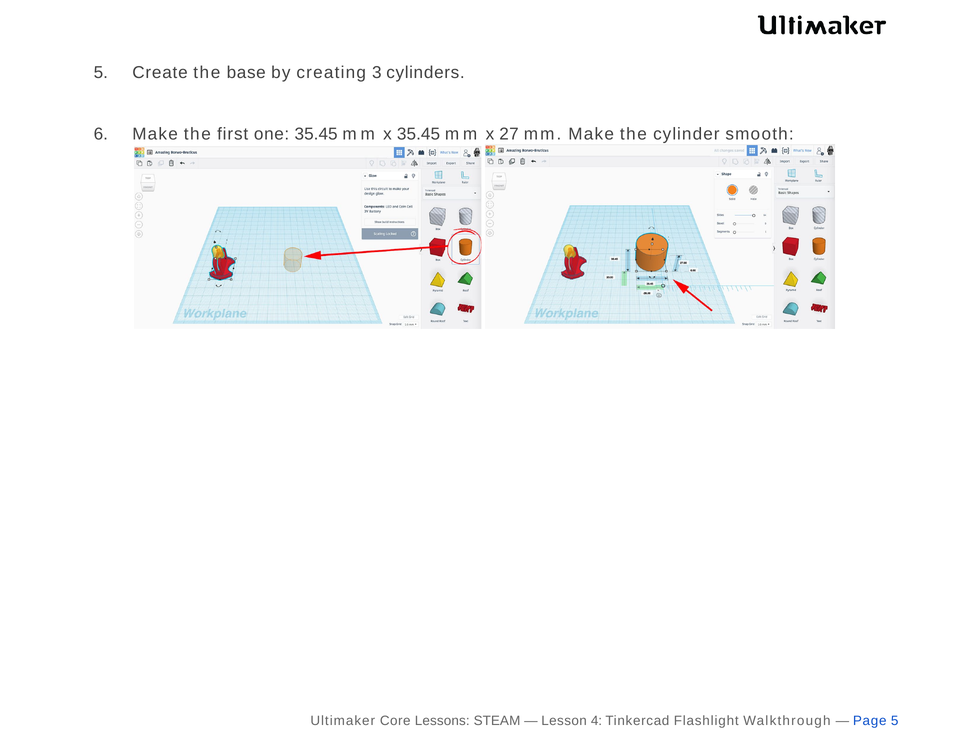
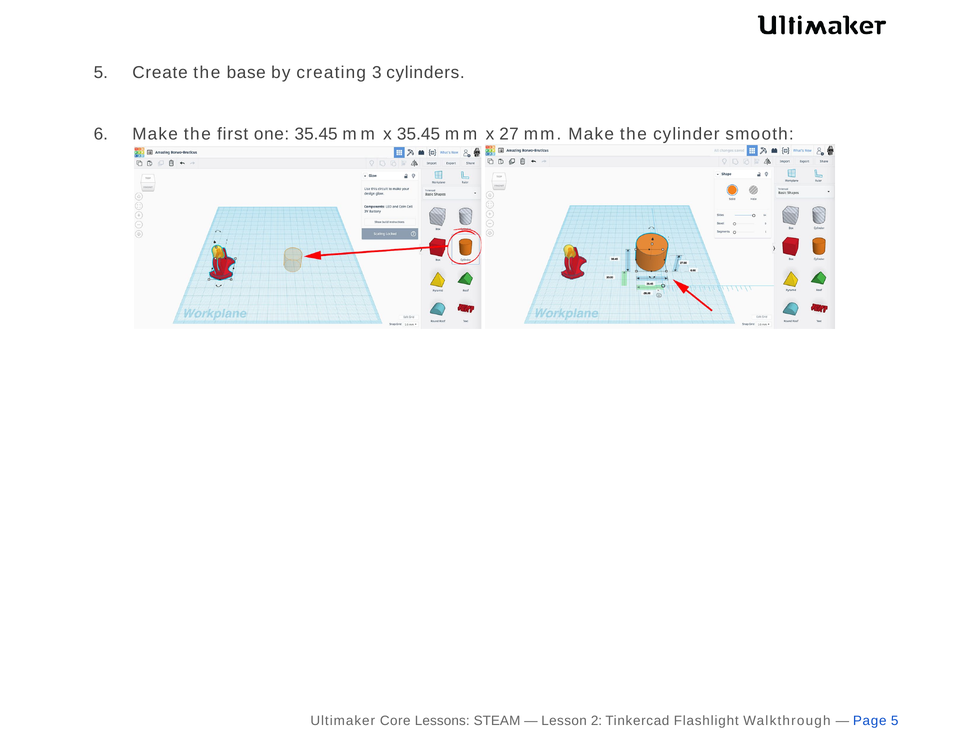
4: 4 -> 2 (596, 720)
